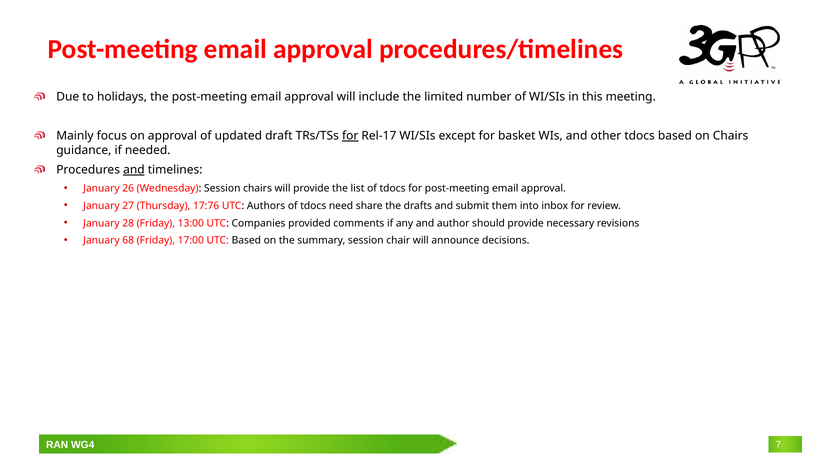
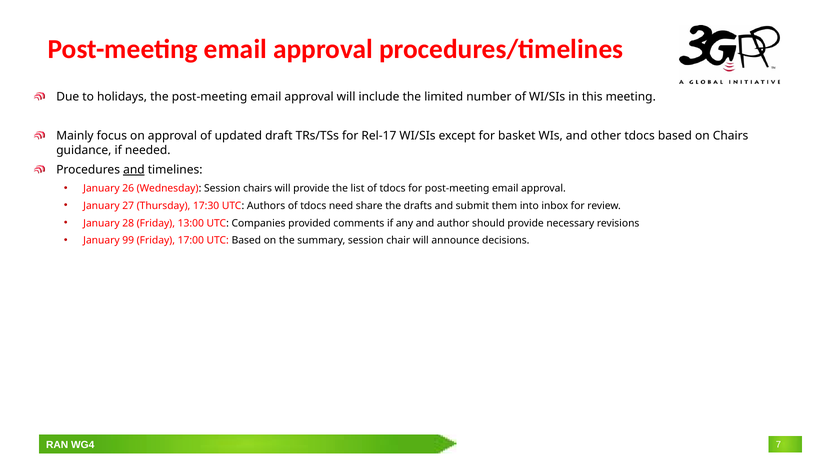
for underline: present -> none (350, 136)
17:76: 17:76 -> 17:30 (206, 206)
68: 68 -> 99 (128, 240)
